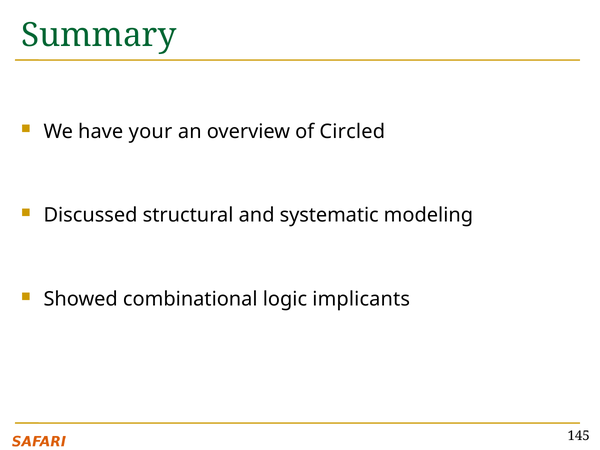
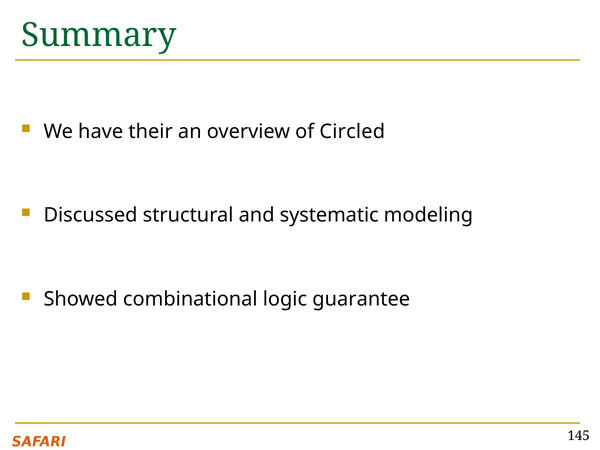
your: your -> their (151, 131)
implicants: implicants -> guarantee (361, 299)
